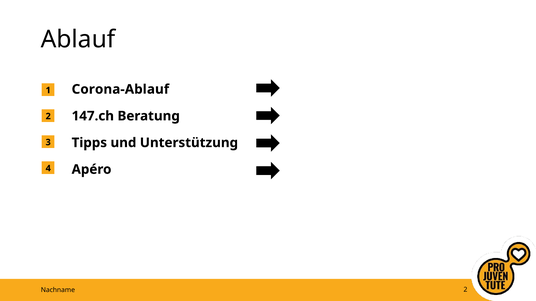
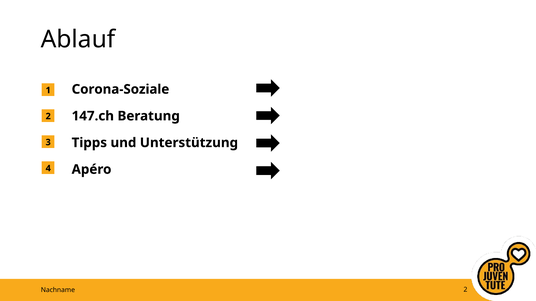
Corona-Ablauf: Corona-Ablauf -> Corona-Soziale (120, 89)
